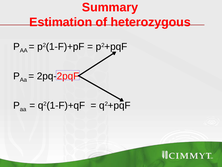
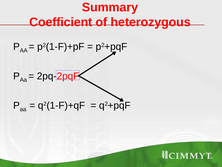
Estimation: Estimation -> Coefficient (61, 22)
